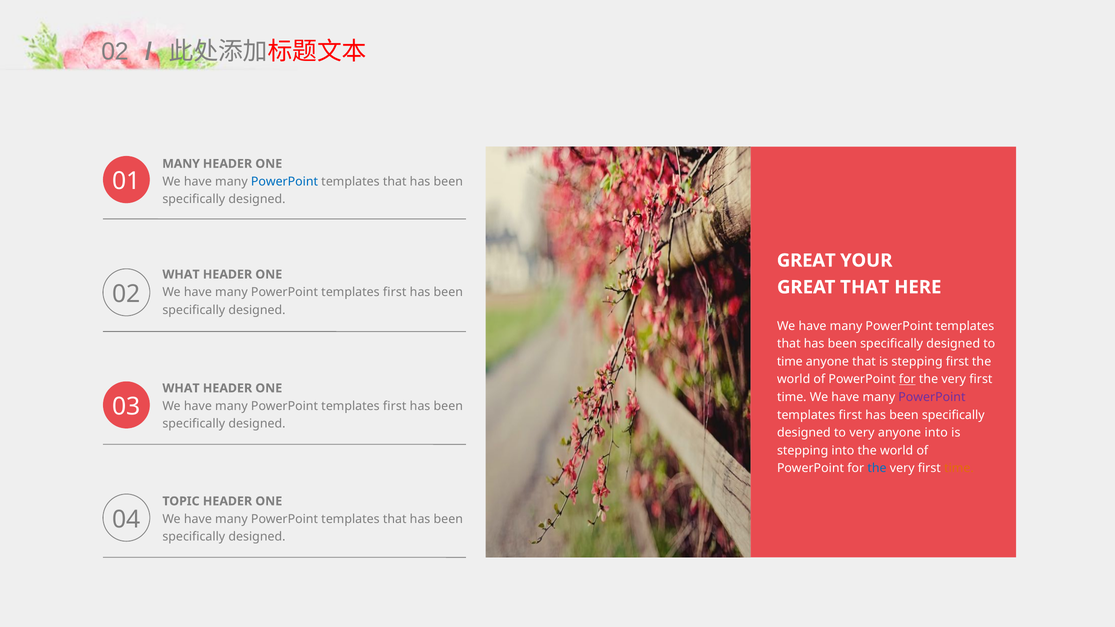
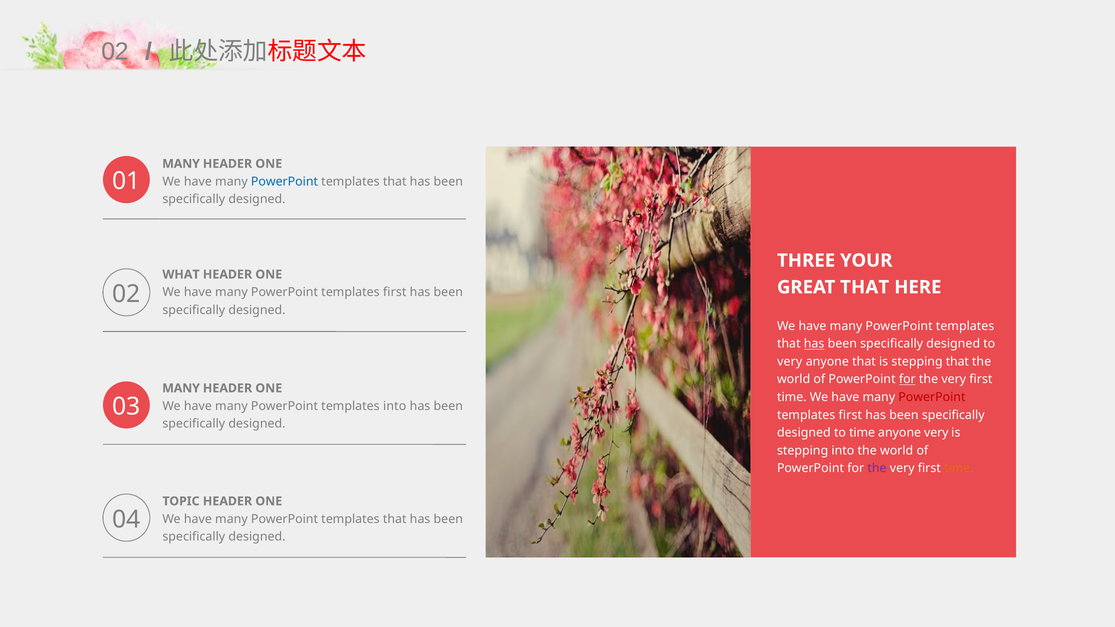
GREAT: GREAT -> THREE (806, 261)
has underline: none -> present (814, 344)
time: time -> very (790, 362)
stepping first: first -> that (957, 362)
WHAT: WHAT -> MANY (181, 388)
PowerPoint colour: purple -> red (932, 397)
first: first -> into (395, 406)
to very: very -> time (862, 433)
anyone into: into -> very (936, 433)
the colour: blue -> purple (877, 468)
